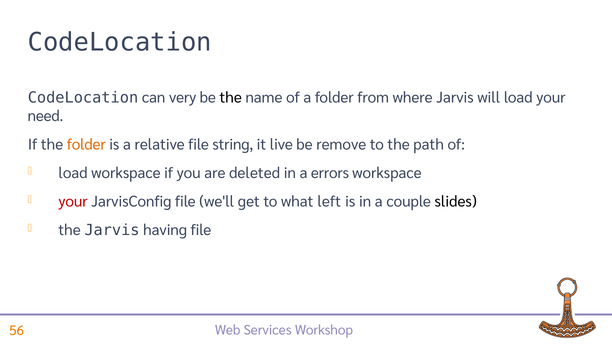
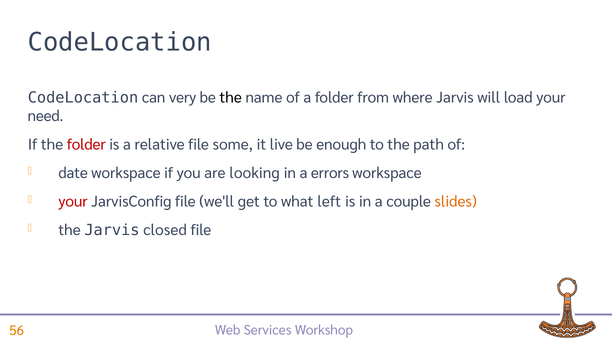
folder colour: orange -> red (86, 145)
string: string -> some (233, 145)
remove: remove -> enough (341, 145)
load: load -> date (73, 173)
deleted: deleted -> looking (255, 173)
slides colour: black -> orange (456, 202)
having: having -> closed (165, 231)
